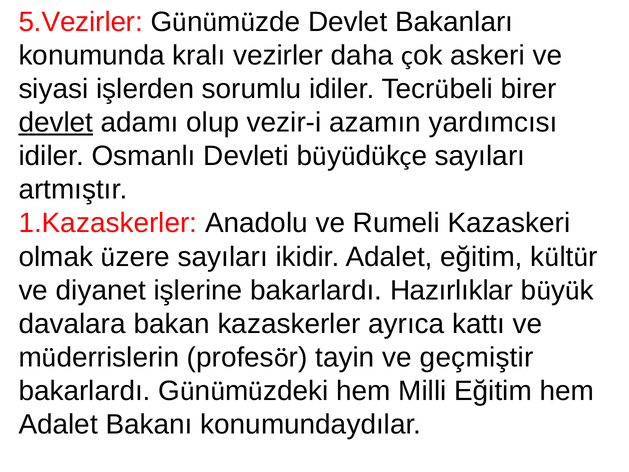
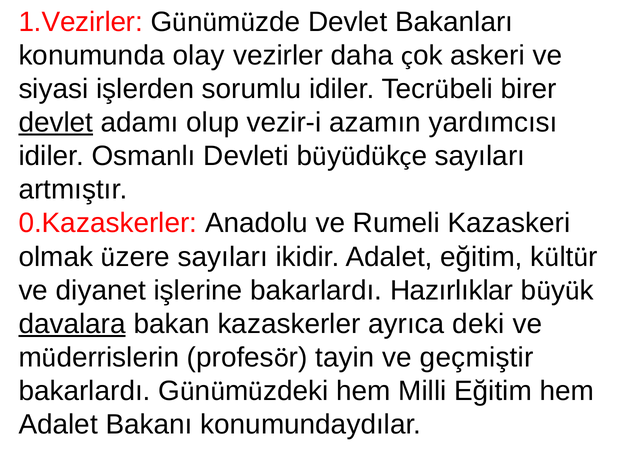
5.Vezirler: 5.Vezirler -> 1.Vezirler (81, 22)
kralı: kralı -> olay (199, 55)
1.Kazaskerler: 1.Kazaskerler -> 0.Kazaskerler (108, 223)
davalara underline: none -> present (72, 324)
kattı: kattı -> deki (478, 324)
